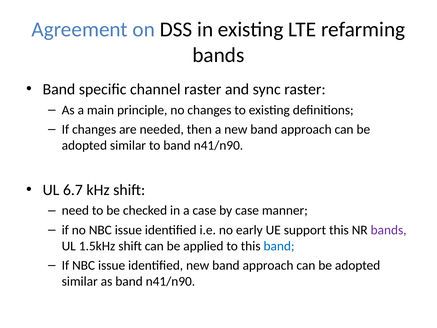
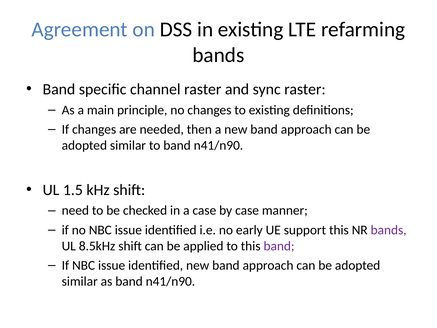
6.7: 6.7 -> 1.5 (73, 190)
1.5kHz: 1.5kHz -> 8.5kHz (97, 246)
band colour: blue -> purple (279, 246)
